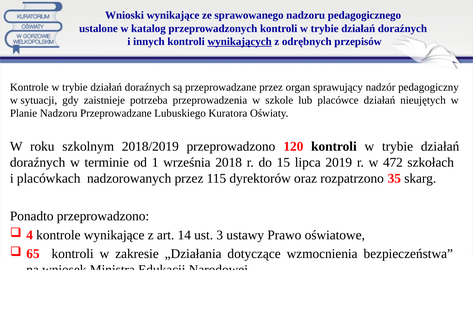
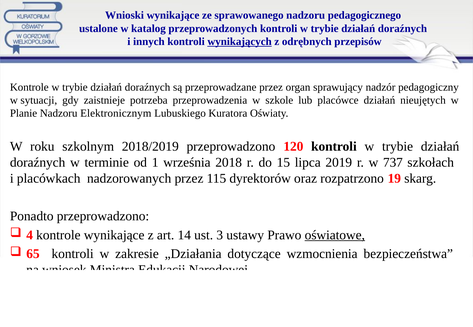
Nadzoru Przeprowadzane: Przeprowadzane -> Elektronicznym (116, 113)
472: 472 -> 737 (393, 163)
35: 35 -> 19 (394, 179)
oświatowe underline: none -> present (335, 235)
